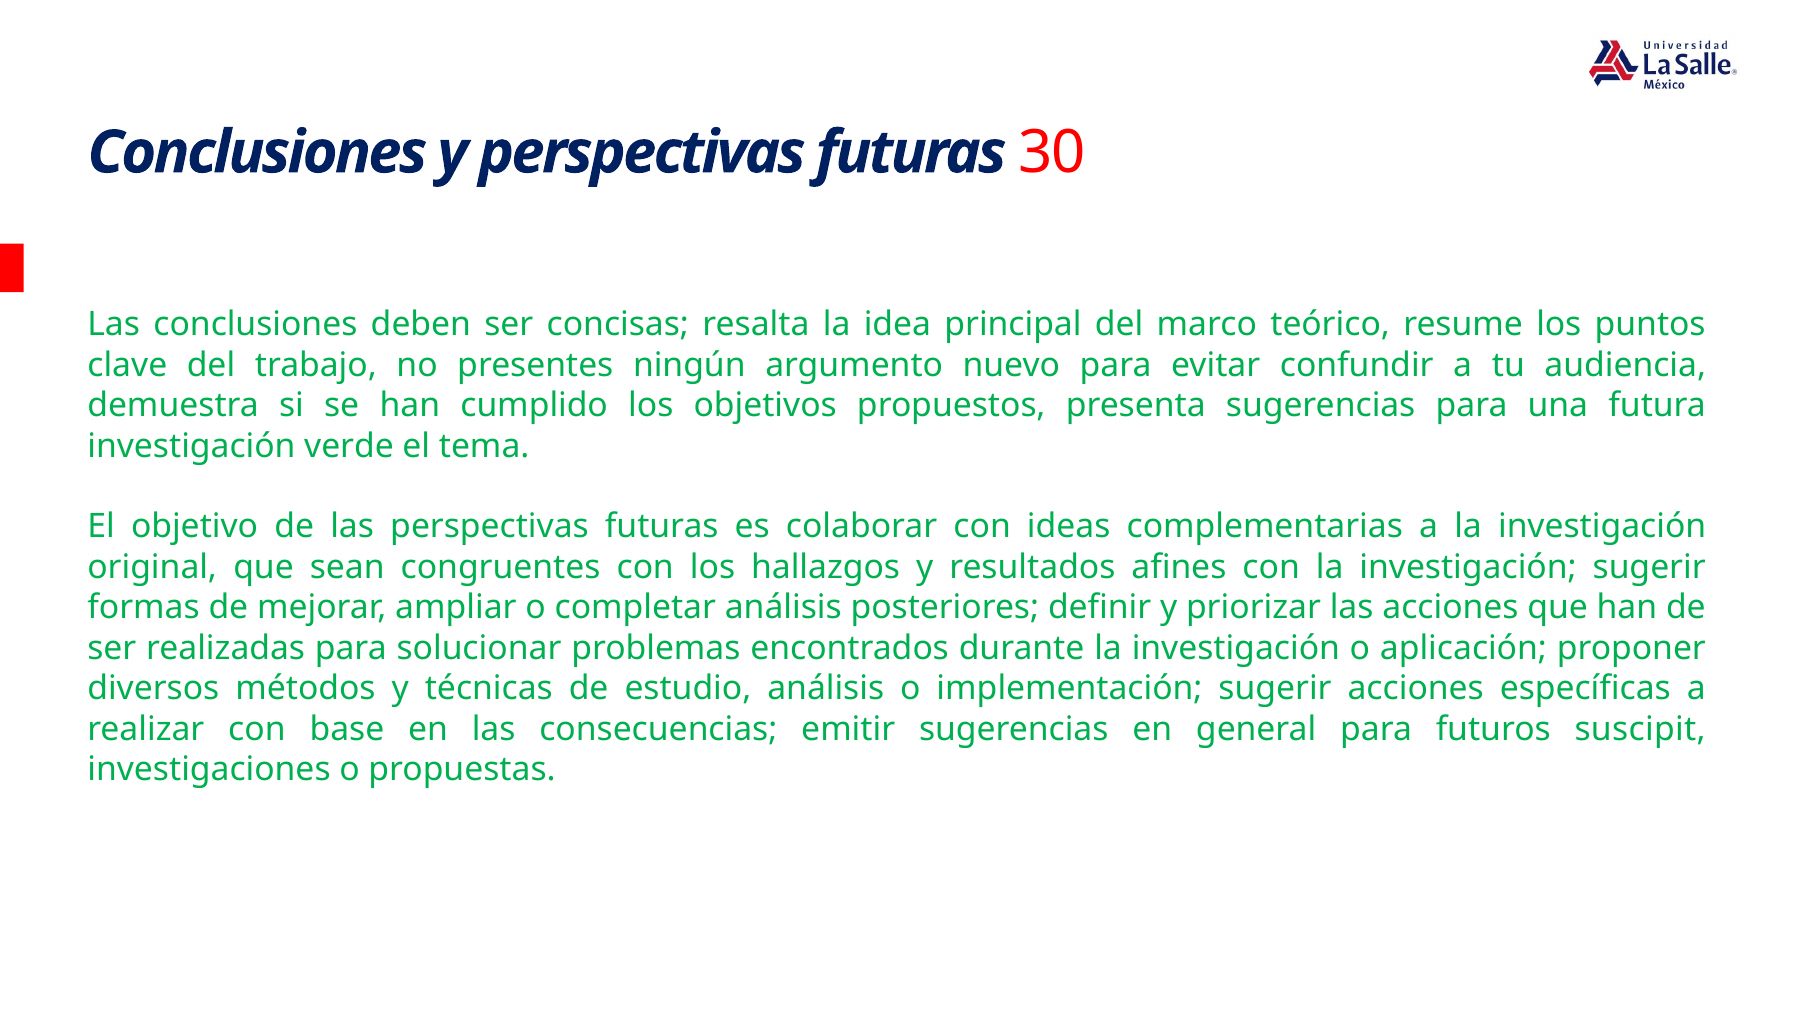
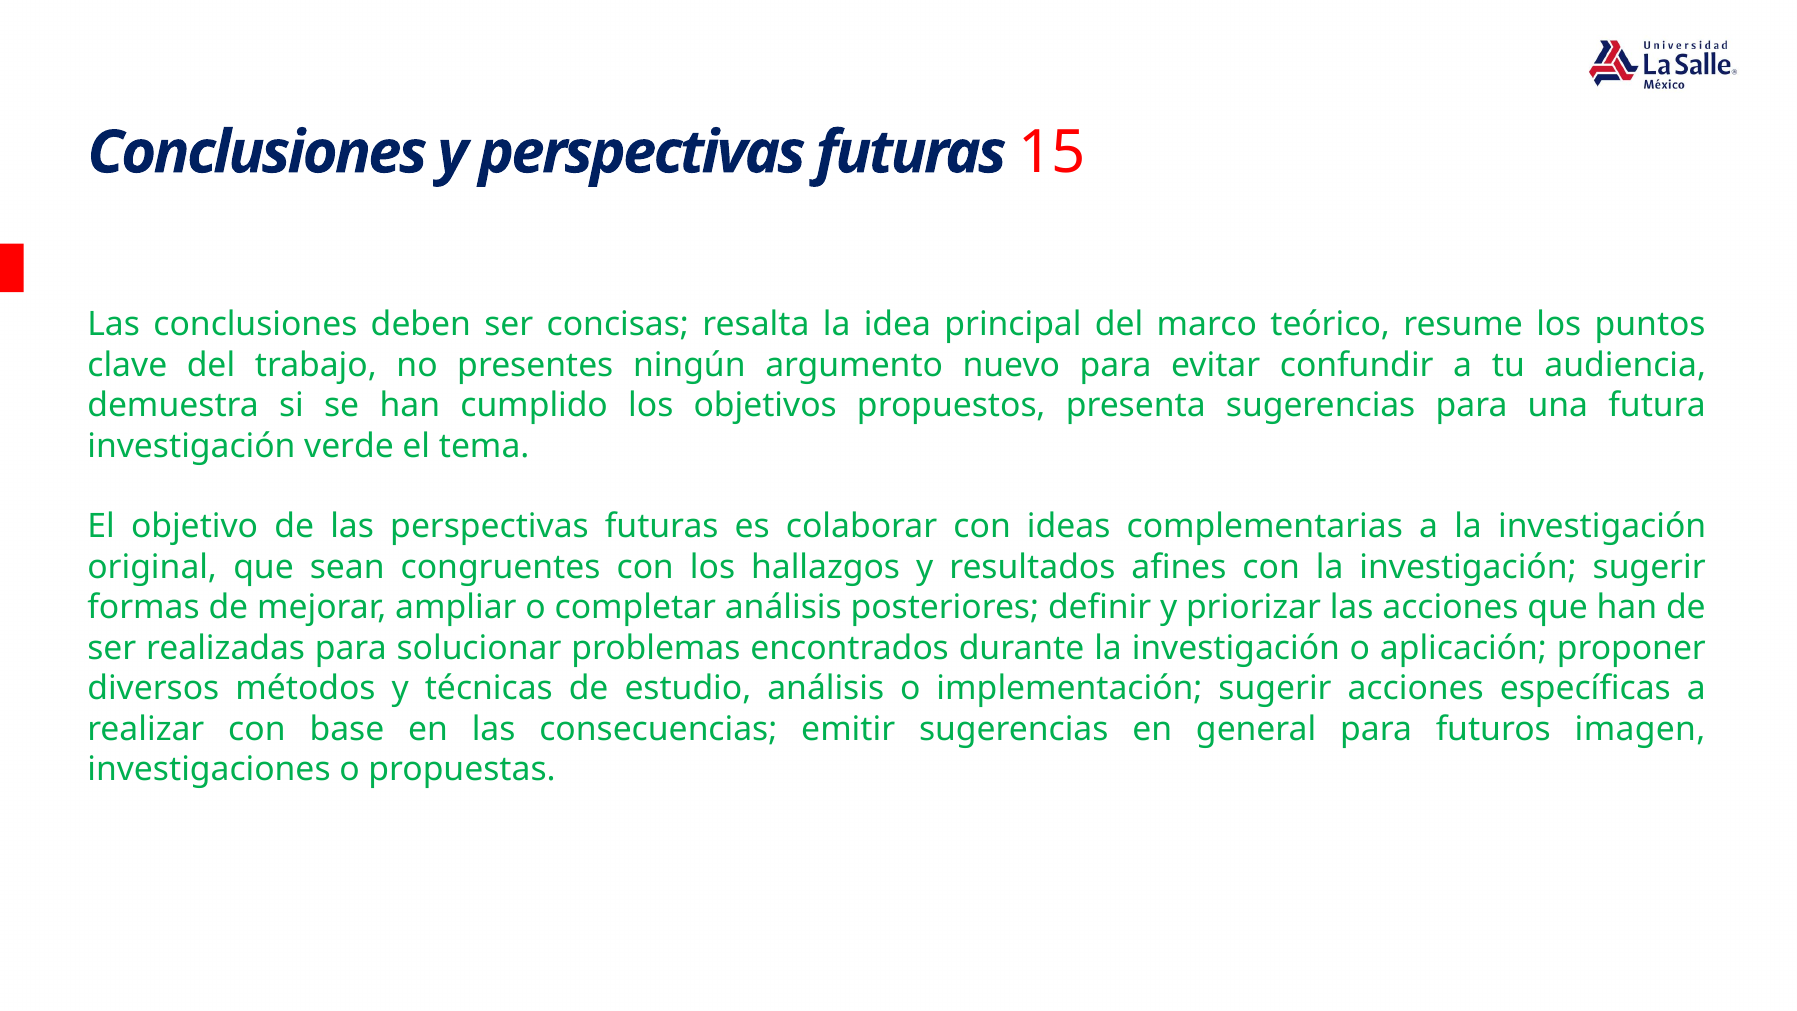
30: 30 -> 15 (1052, 153)
suscipit: suscipit -> imagen (1640, 729)
